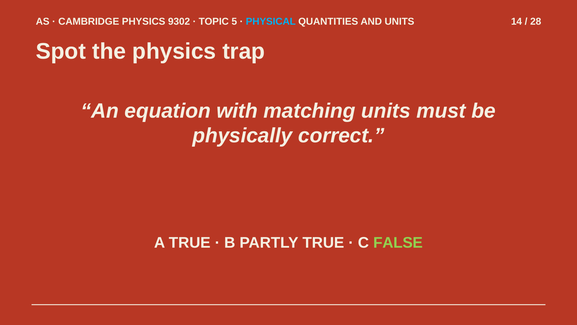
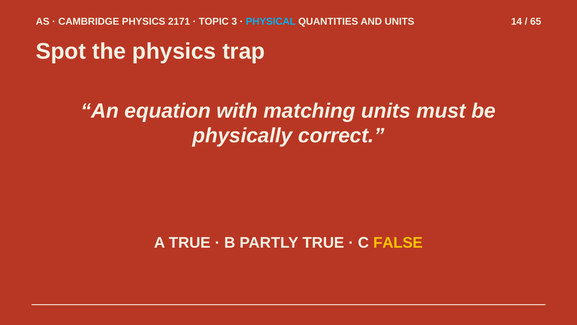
9302: 9302 -> 2171 (179, 21)
5: 5 -> 3 (234, 21)
28: 28 -> 65 (536, 21)
FALSE colour: light green -> yellow (398, 242)
